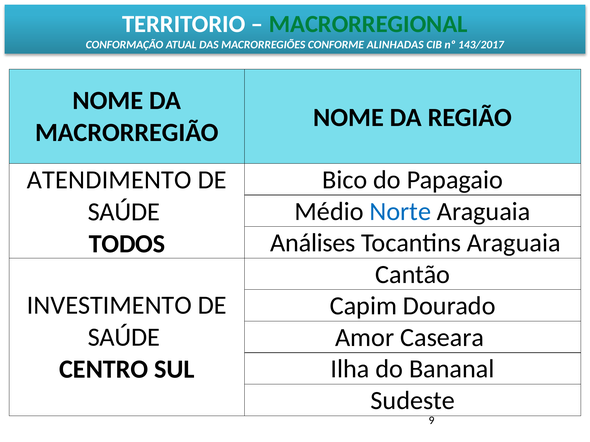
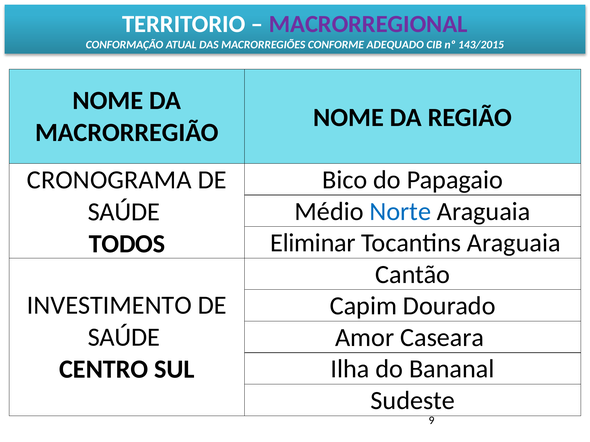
MACRORREGIONAL colour: green -> purple (368, 24)
ALINHADAS: ALINHADAS -> ADEQUADO (395, 45)
143/2017: 143/2017 -> 143/2015 (481, 45)
ATENDIMENTO: ATENDIMENTO -> CRONOGRAMA (109, 180)
Análises: Análises -> Eliminar (313, 243)
